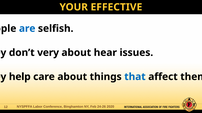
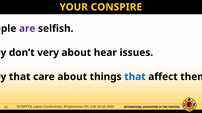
EFFECTIVE: EFFECTIVE -> CONSPIRE (116, 7)
are colour: blue -> purple (27, 29)
help: help -> that (20, 77)
